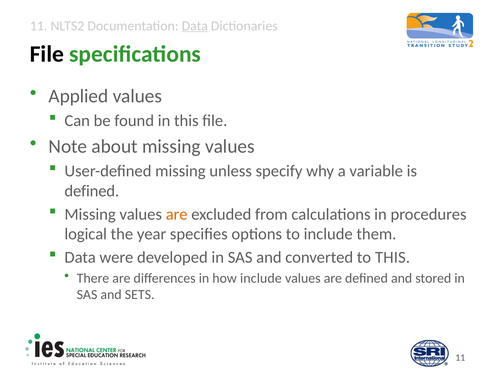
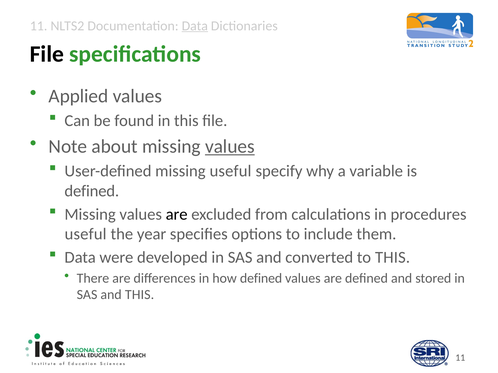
values underline: none -> present (230, 147)
missing unless: unless -> useful (231, 171)
are colour: orange -> black (177, 215)
logical: logical -> useful (86, 234)
how include: include -> defined (261, 279)
and SETS: SETS -> THIS (140, 295)
